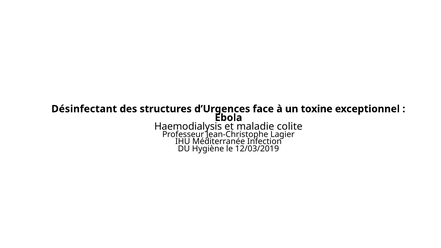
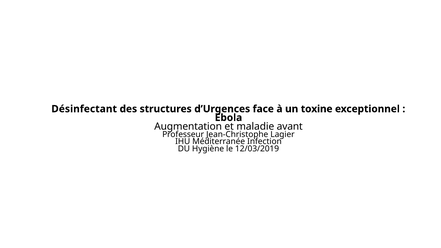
Haemodialysis: Haemodialysis -> Augmentation (188, 126)
colite: colite -> avant (290, 126)
